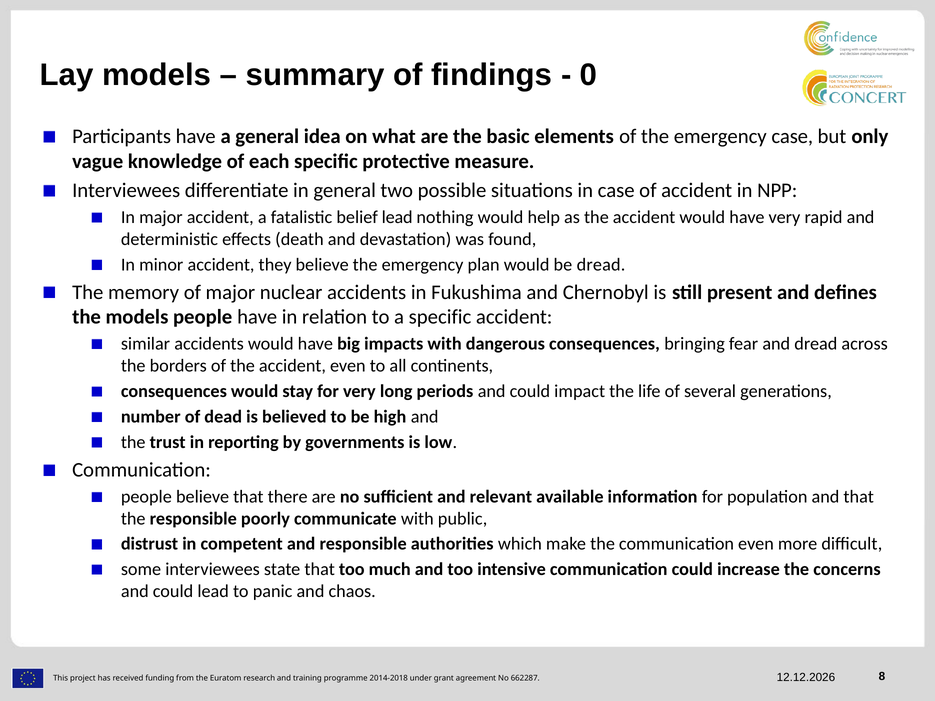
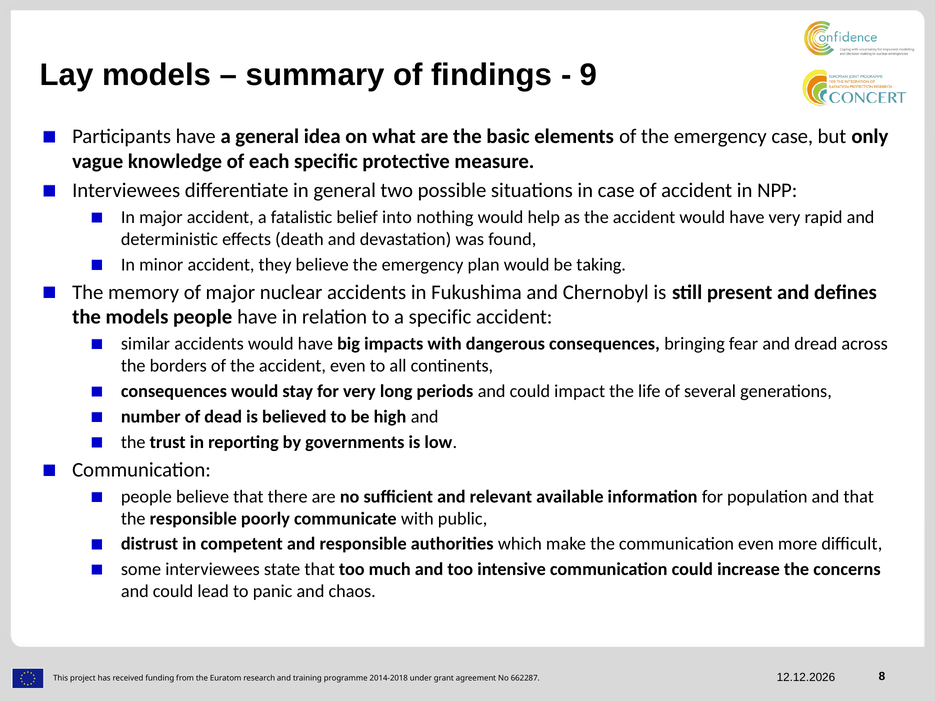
0: 0 -> 9 (589, 75)
belief lead: lead -> into (397, 217)
be dread: dread -> taking (601, 265)
